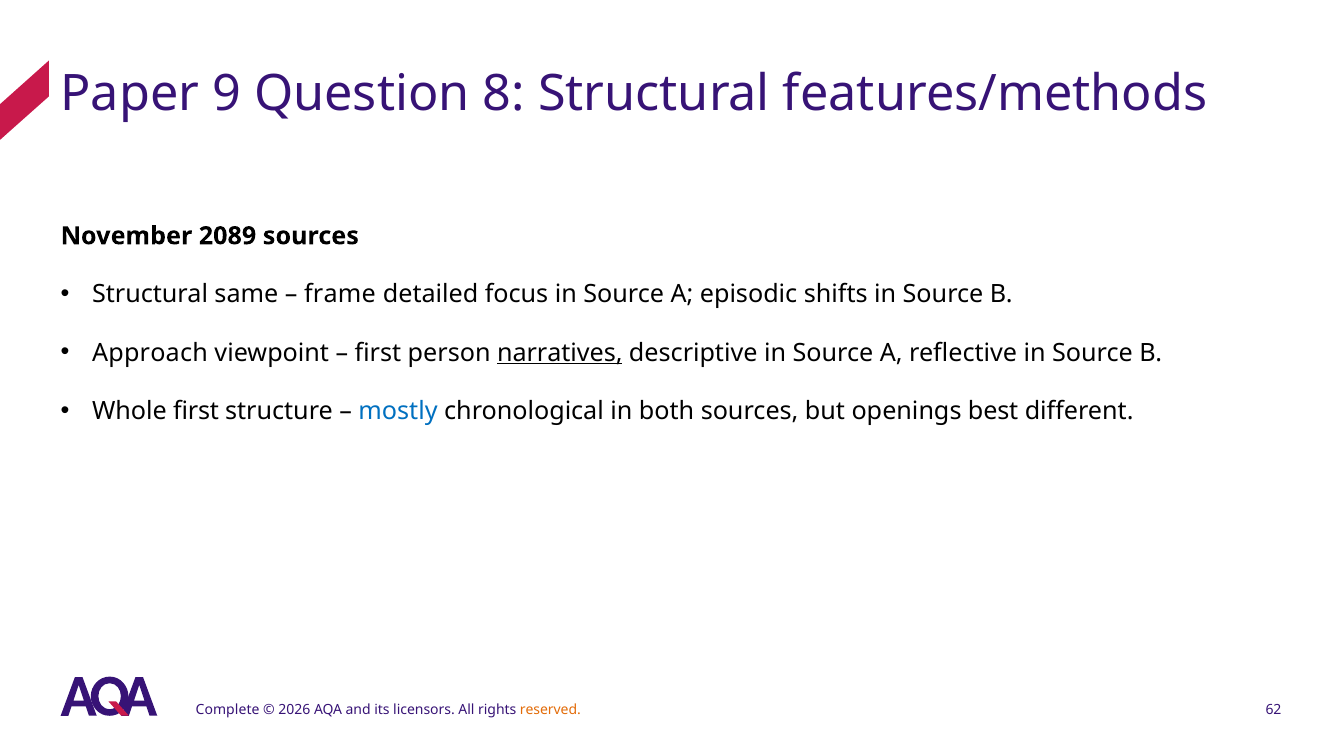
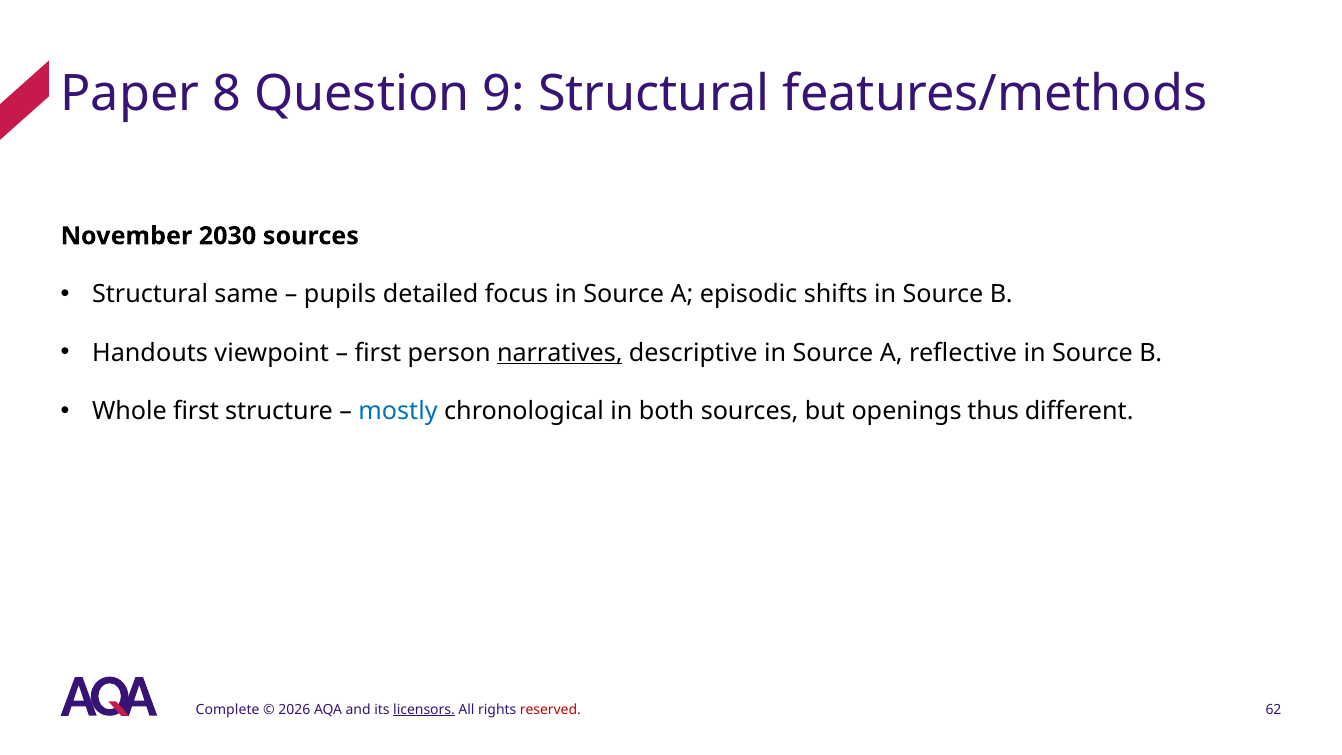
9: 9 -> 8 (227, 94)
8: 8 -> 9 (504, 94)
2089: 2089 -> 2030 (228, 236)
frame: frame -> pupils (340, 294)
Approach: Approach -> Handouts (150, 353)
best: best -> thus (993, 411)
licensors underline: none -> present (424, 710)
reserved colour: orange -> red (550, 710)
